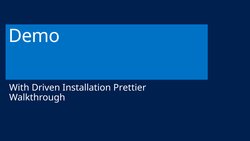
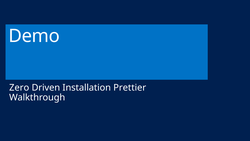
With: With -> Zero (19, 87)
